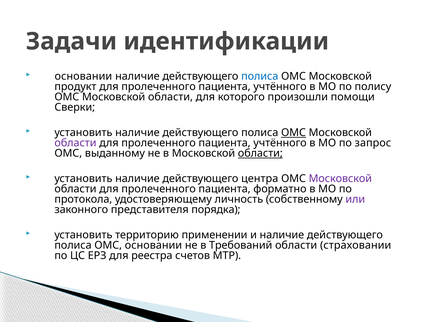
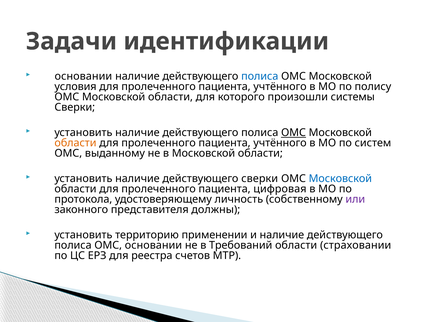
продукт: продукт -> условия (75, 87)
помощи: помощи -> системы (353, 97)
области colour: purple -> orange (75, 143)
запрос: запрос -> систем (373, 143)
области underline: present -> none (260, 154)
действующего центра: центра -> сверки (260, 179)
Московской colour: purple -> blue (340, 179)
форматно: форматно -> цифровая (280, 189)
порядка: порядка -> должны (216, 210)
